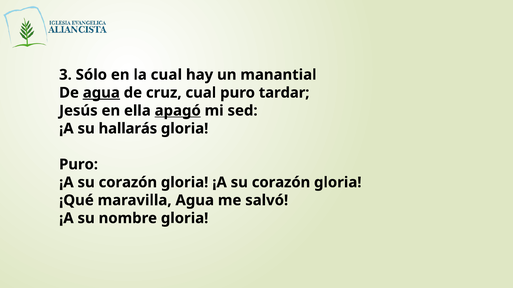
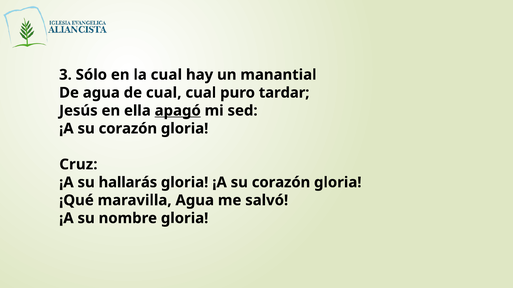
agua underline: present -> none (101, 93)
de cruz: cruz -> cual (164, 93)
hallarás: hallarás -> corazón (128, 129)
Puro: Puro -> Cruz (78, 165)
corazón: corazón -> hallarás (128, 183)
